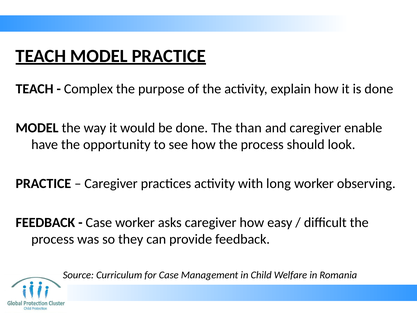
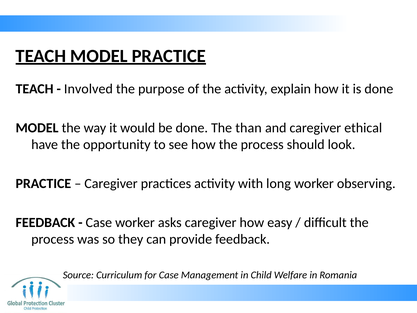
Complex: Complex -> Involved (88, 89)
enable: enable -> ethical (363, 128)
